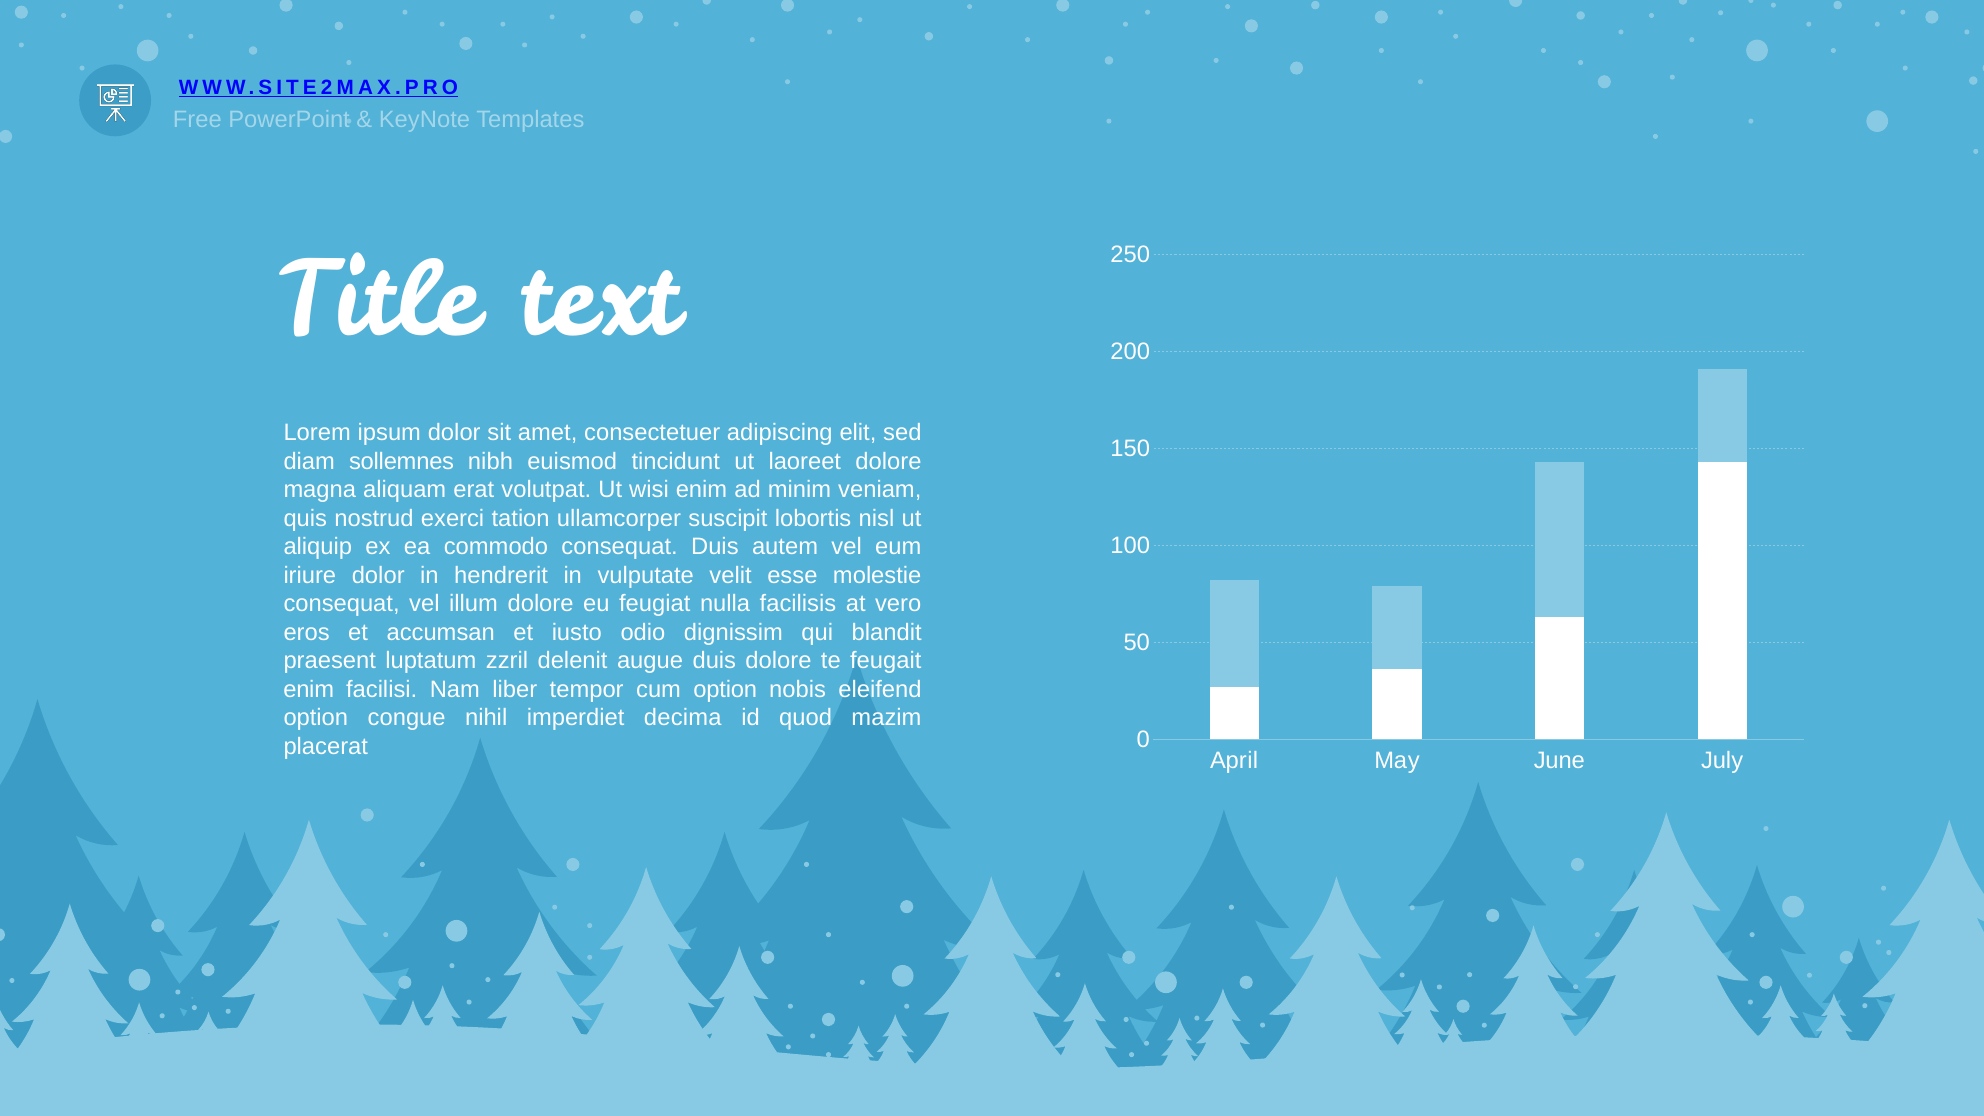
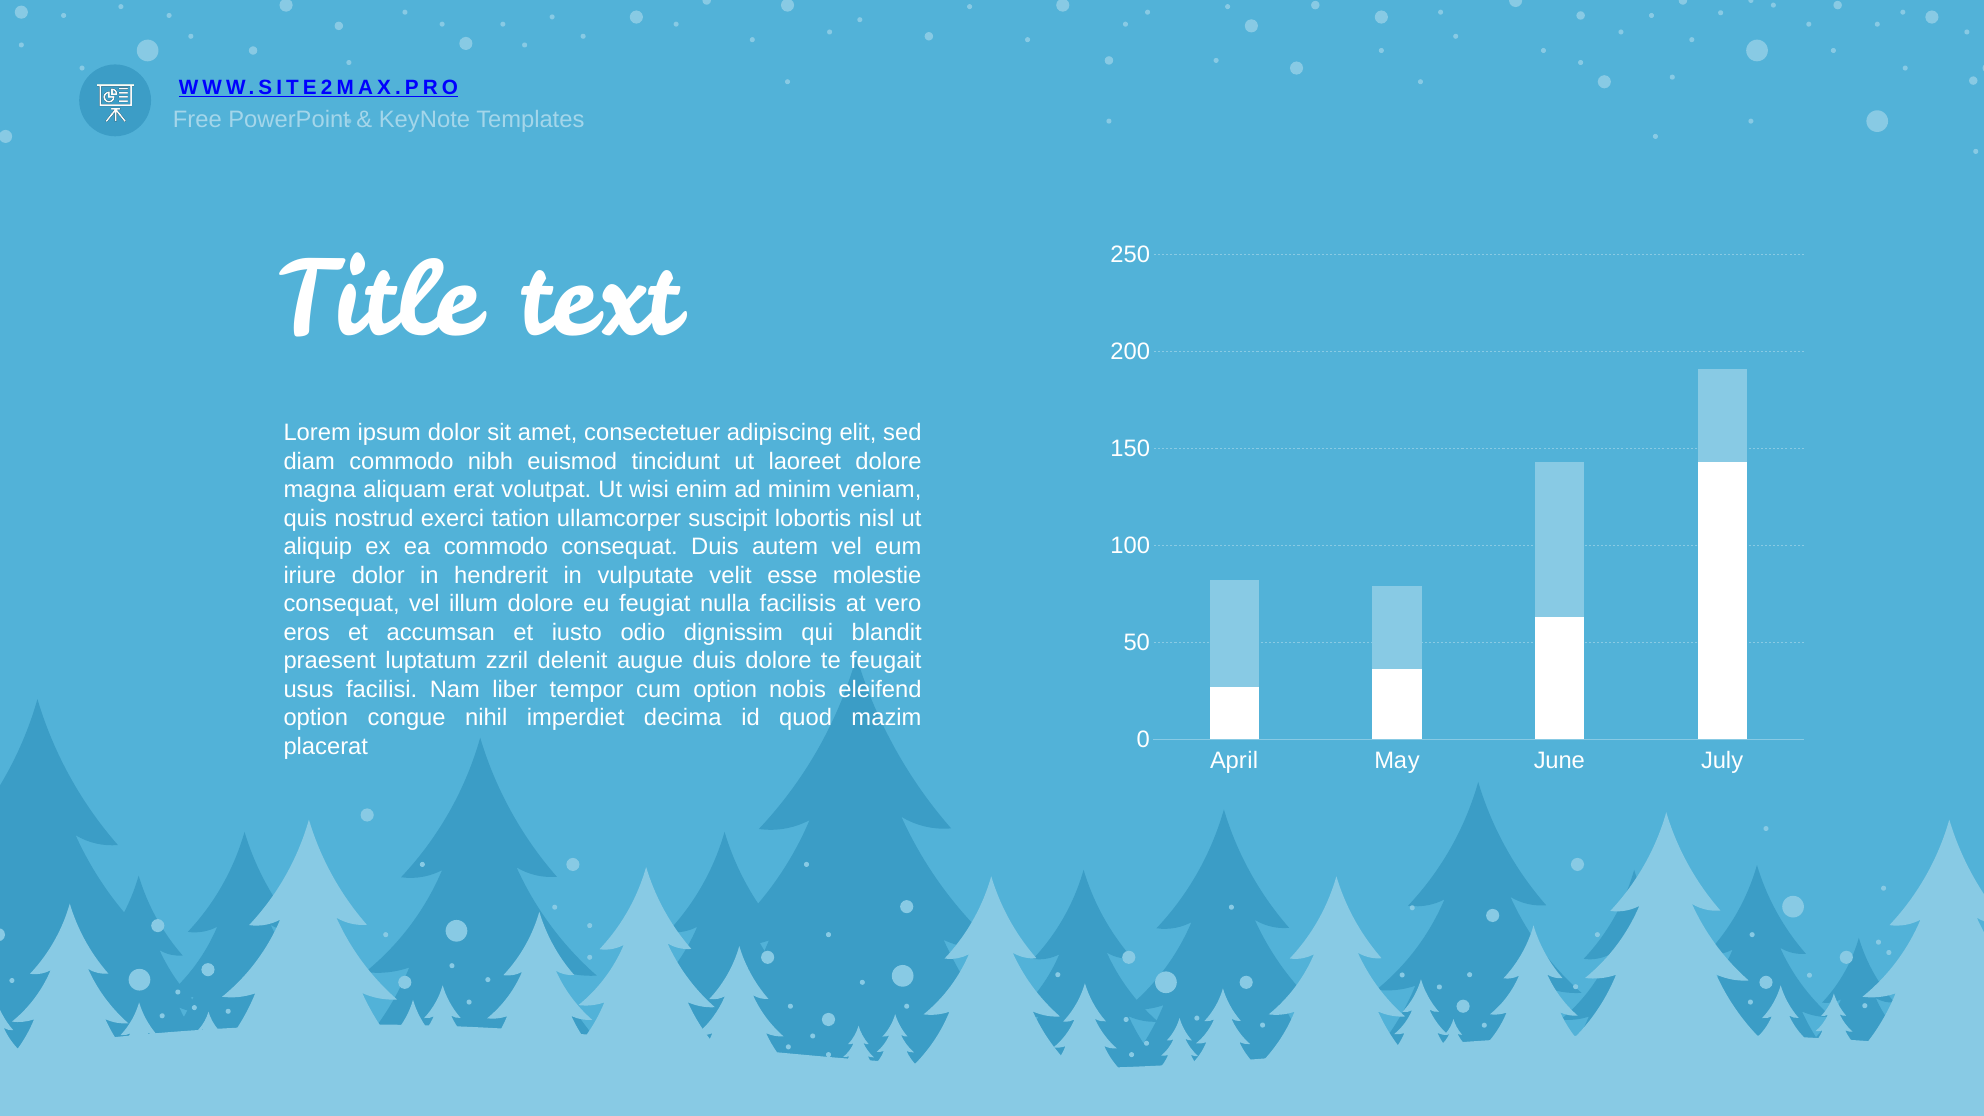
diam sollemnes: sollemnes -> commodo (401, 461)
enim: enim -> usus (309, 690)
